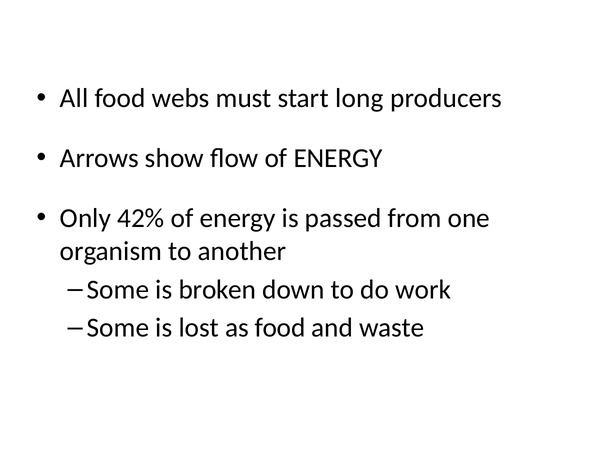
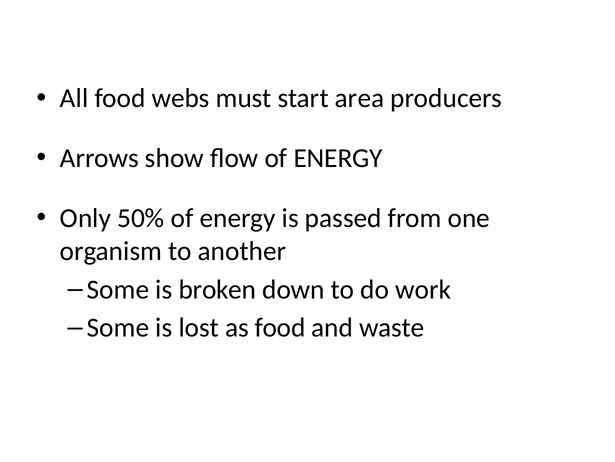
long: long -> area (360, 98)
42%: 42% -> 50% (141, 218)
